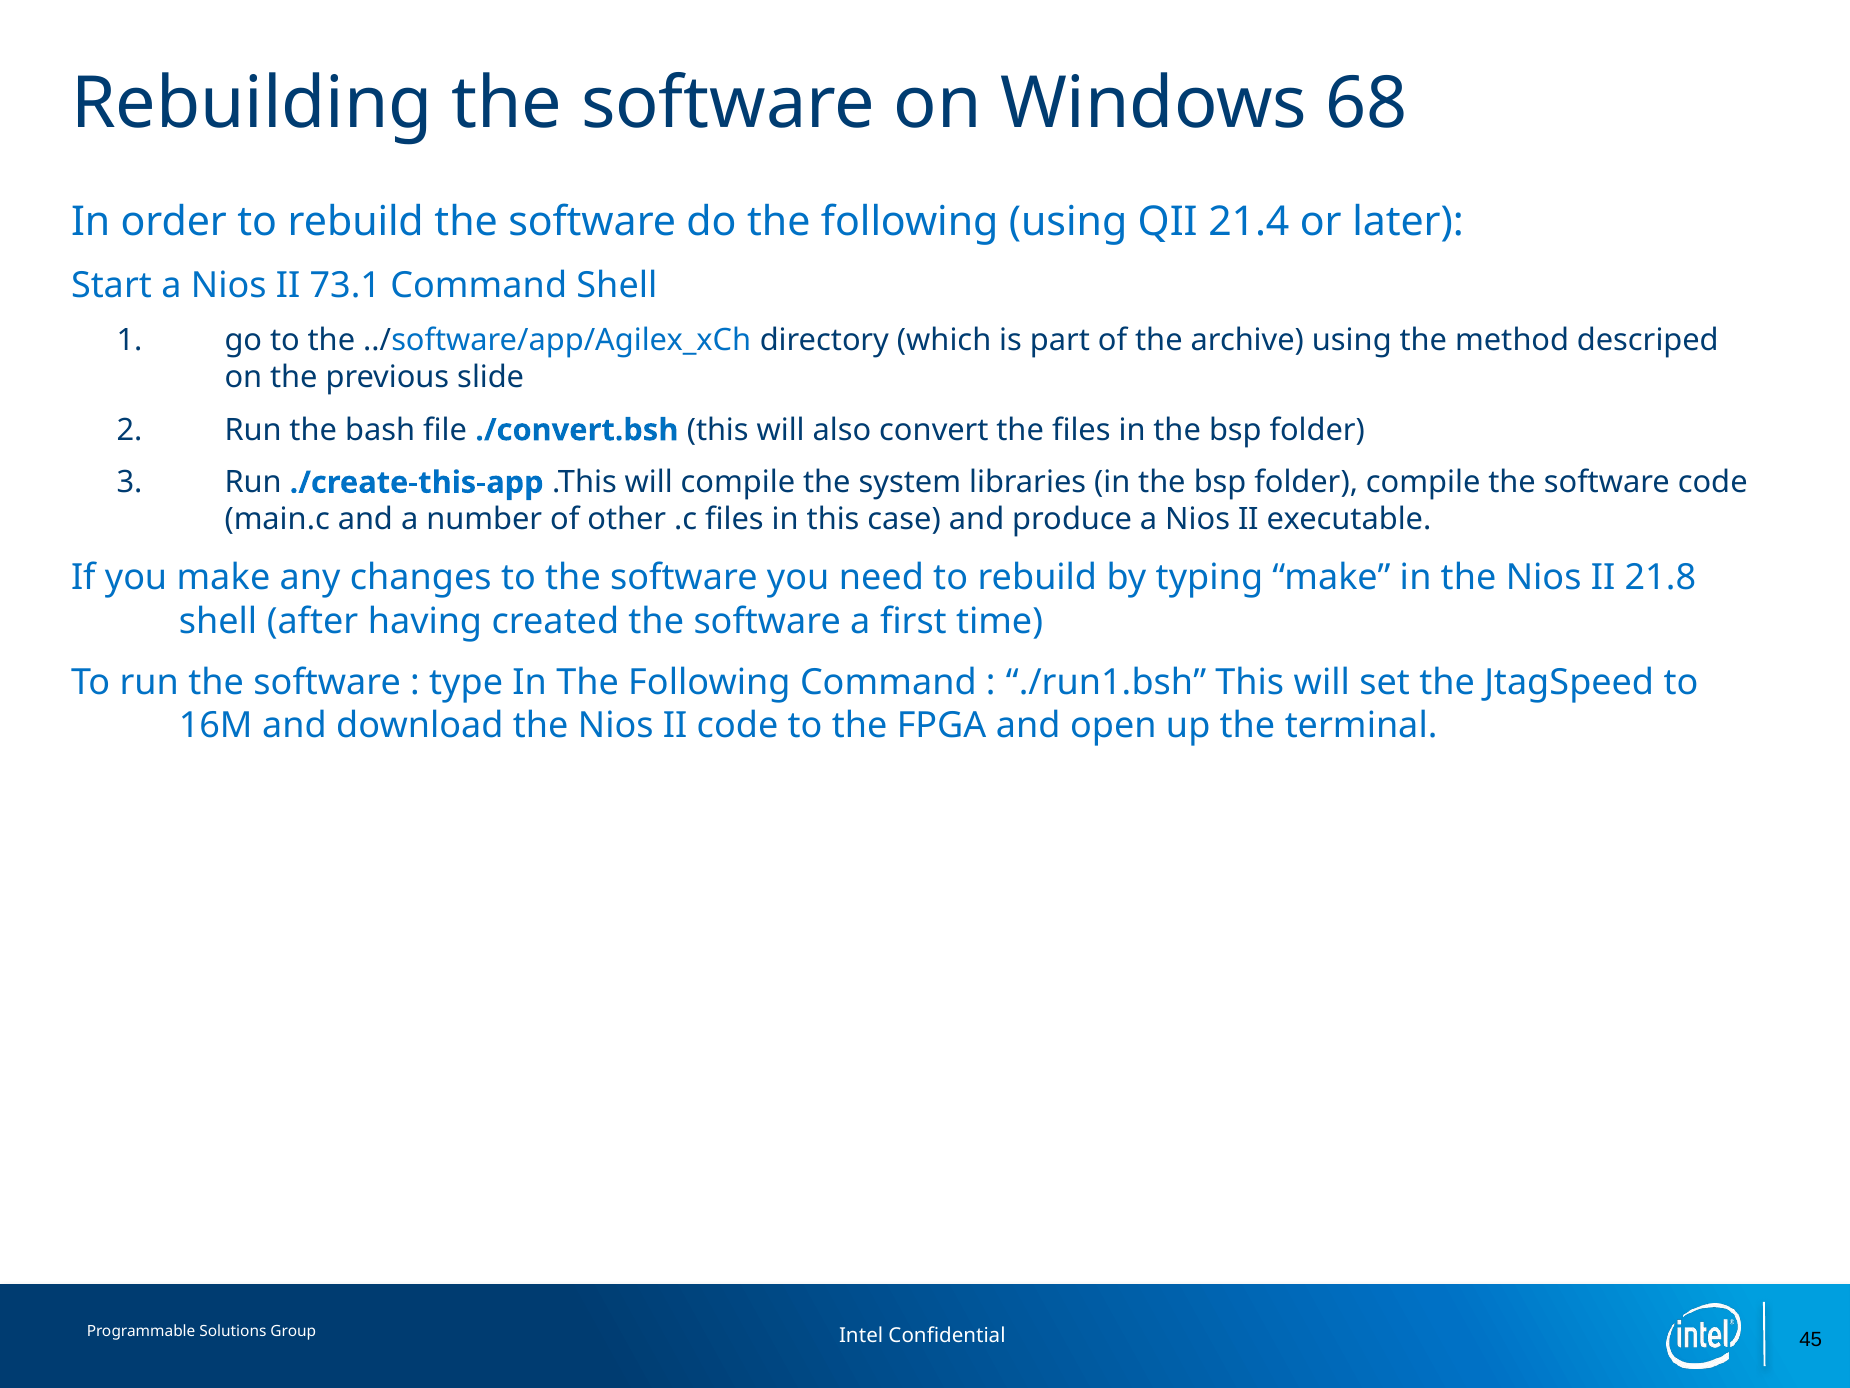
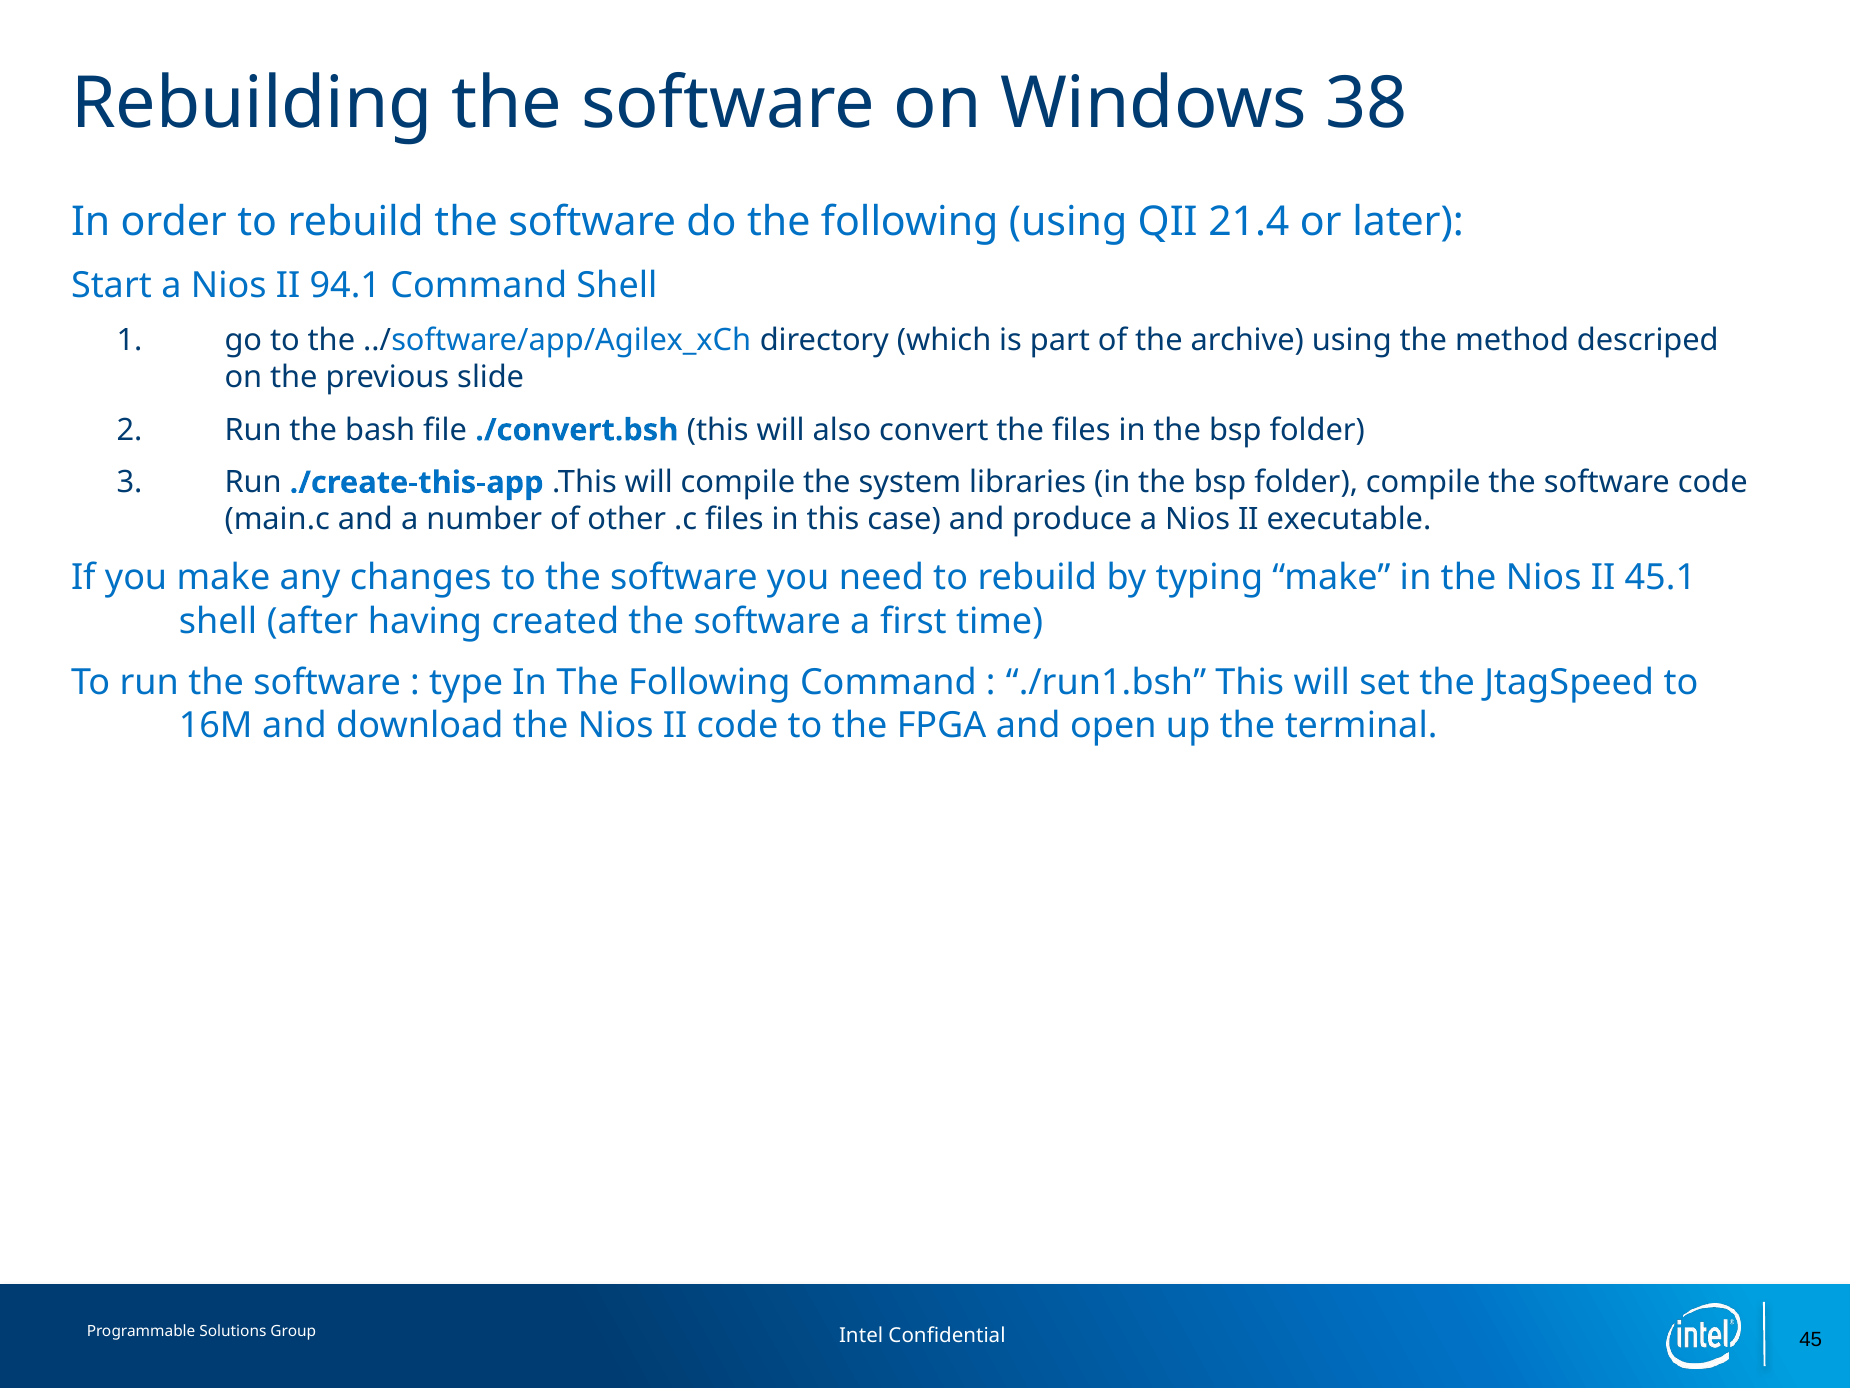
68: 68 -> 38 (1367, 103)
73.1: 73.1 -> 94.1 (345, 285)
21.8: 21.8 -> 45.1 (1660, 578)
